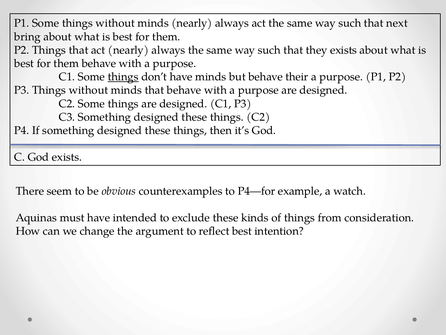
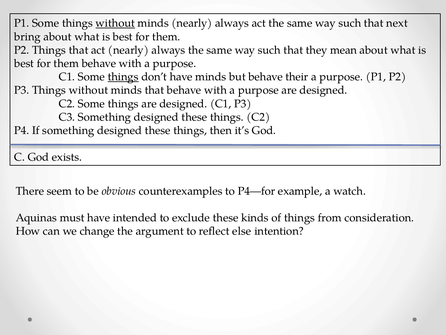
without underline: none -> present (115, 23)
they exists: exists -> mean (344, 50)
reflect best: best -> else (242, 231)
